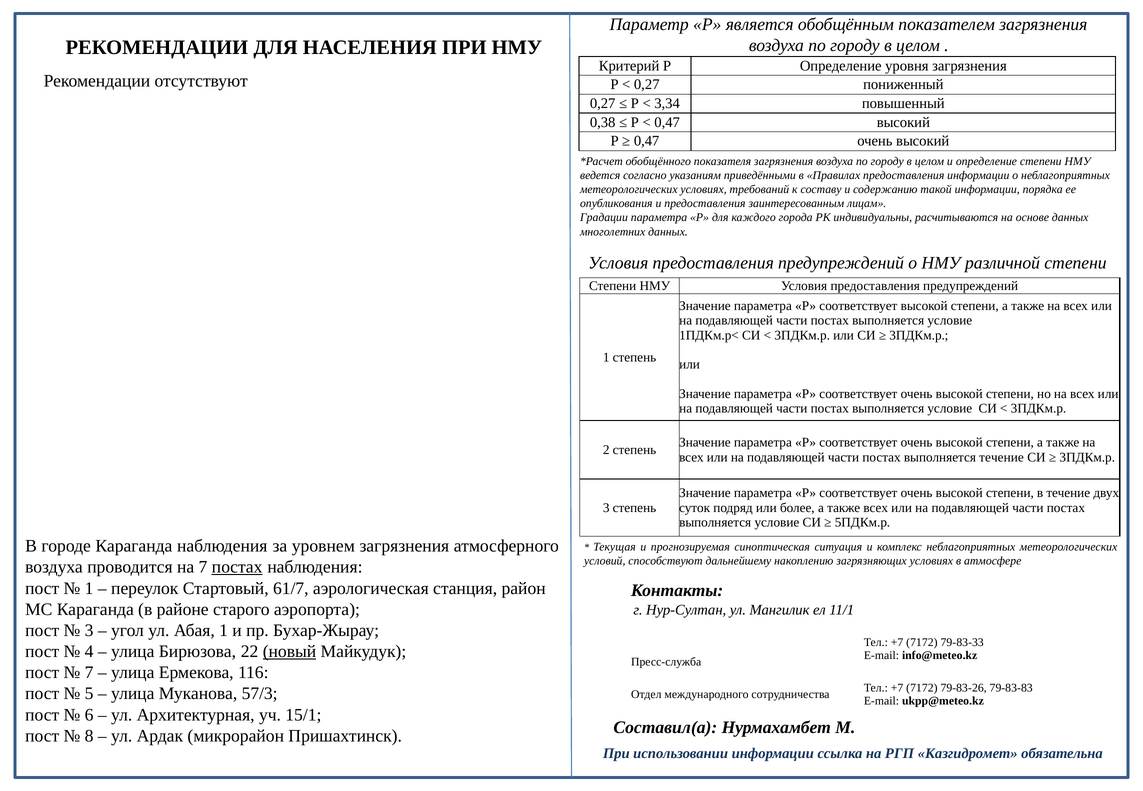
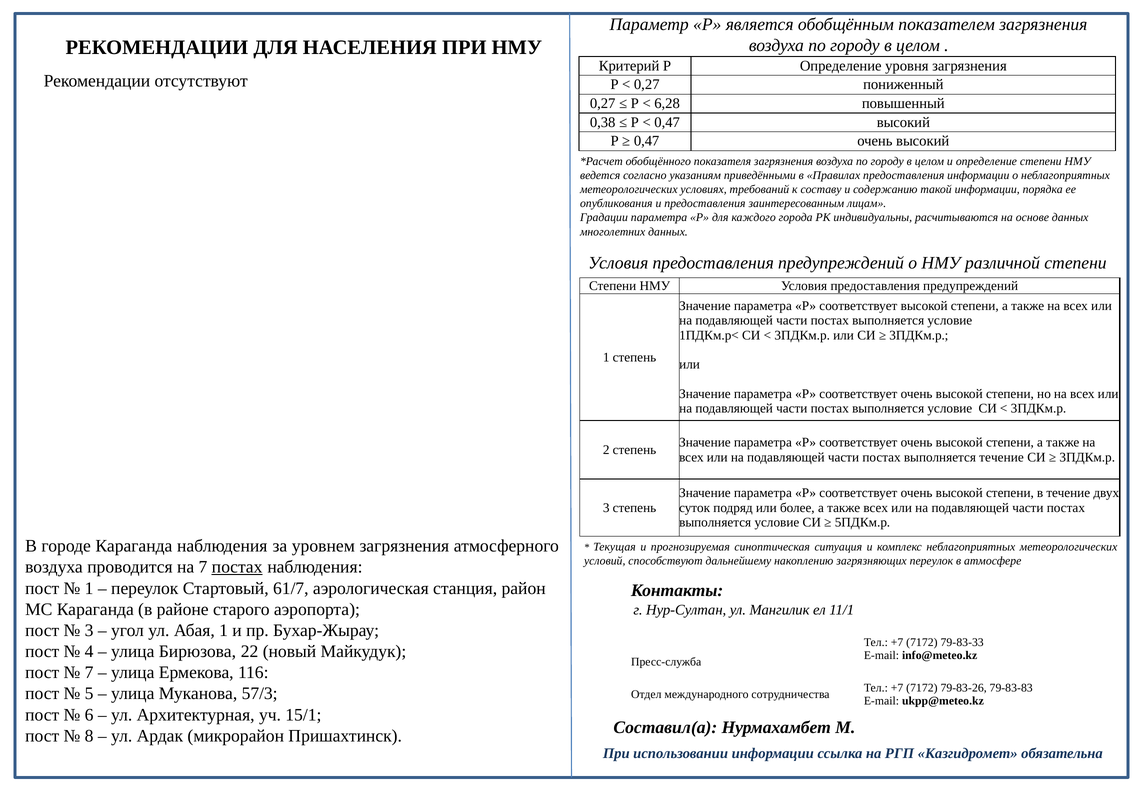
3,34: 3,34 -> 6,28 (667, 103)
загрязняющих условиях: условиях -> переулок (931, 561)
новый underline: present -> none (289, 652)
